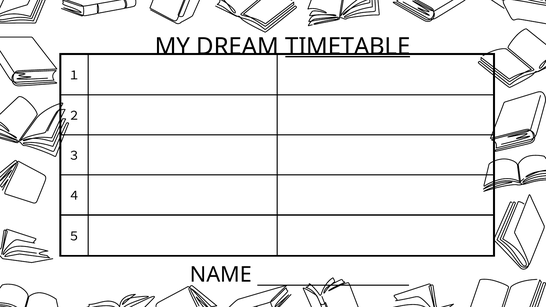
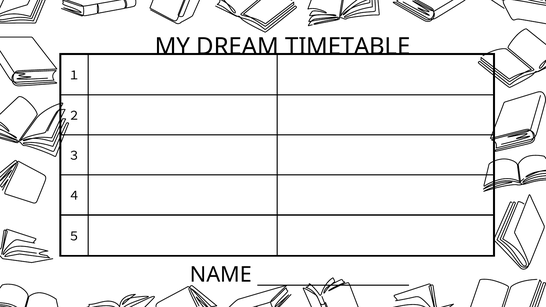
TIMETABLE underline: present -> none (348, 46)
